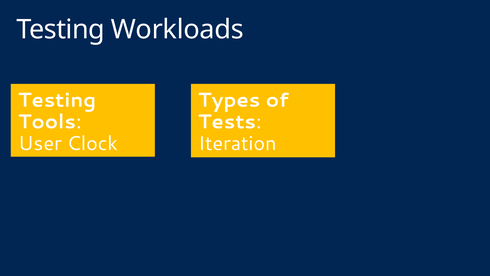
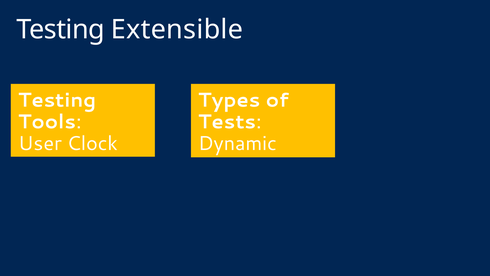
Workloads: Workloads -> Extensible (177, 30)
Iteration: Iteration -> Dynamic (237, 143)
